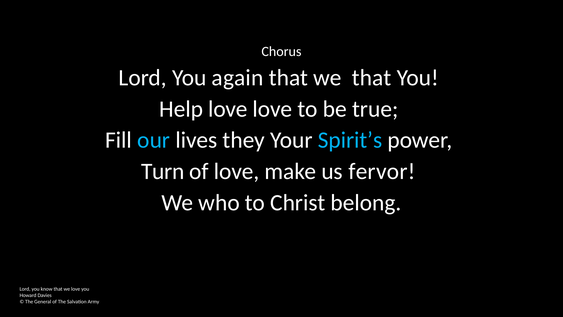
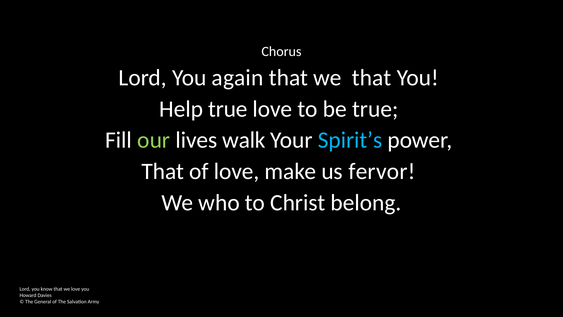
Help love: love -> true (228, 109)
our colour: light blue -> light green (154, 140)
they: they -> walk (244, 140)
Turn: Turn -> That (163, 171)
